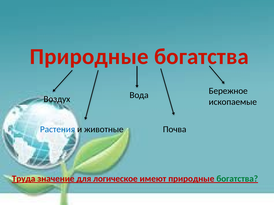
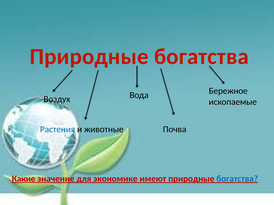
Труда: Труда -> Какие (24, 179)
логическое: логическое -> экономике (115, 179)
богатства colour: green -> blue (237, 179)
